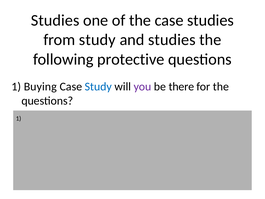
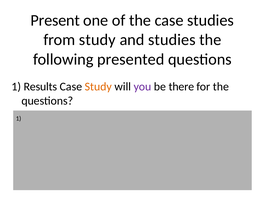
Studies: Studies -> Present (55, 20)
protective: protective -> presented (131, 59)
Buying: Buying -> Results (40, 87)
Study colour: blue -> orange (98, 87)
